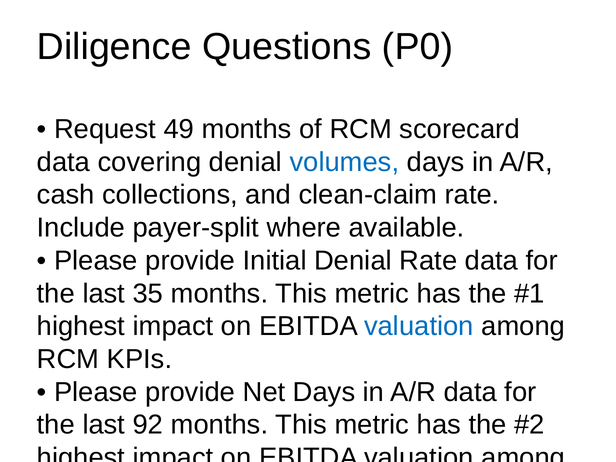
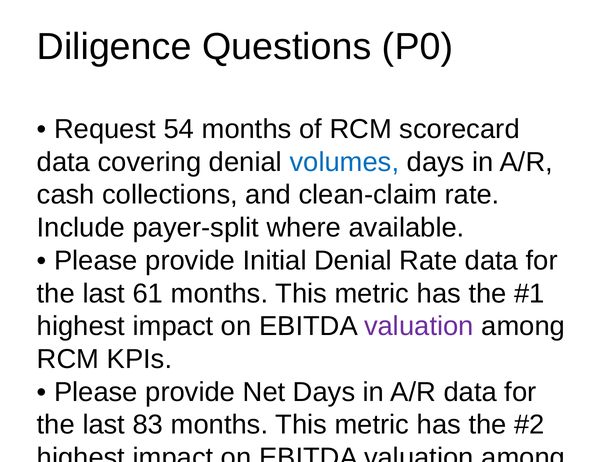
49: 49 -> 54 (179, 129)
35: 35 -> 61 (148, 293)
valuation colour: blue -> purple (419, 326)
92: 92 -> 83 (148, 425)
